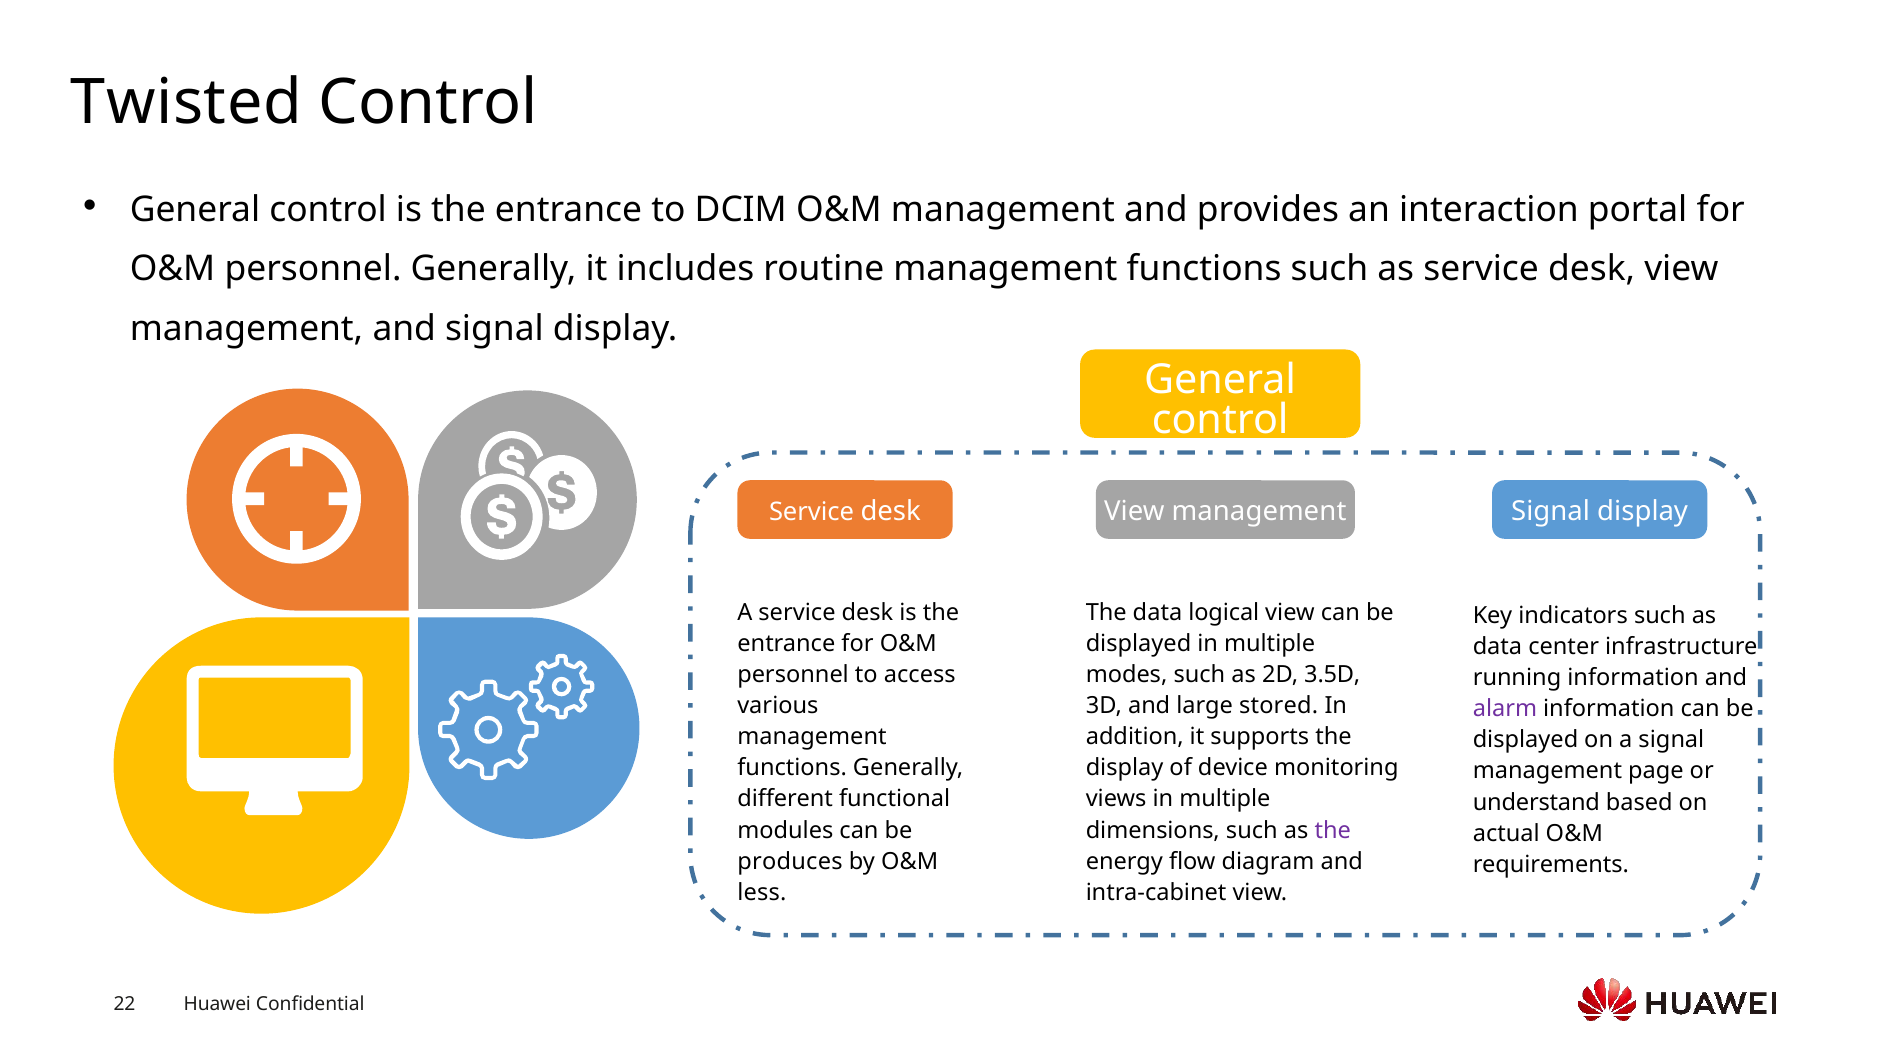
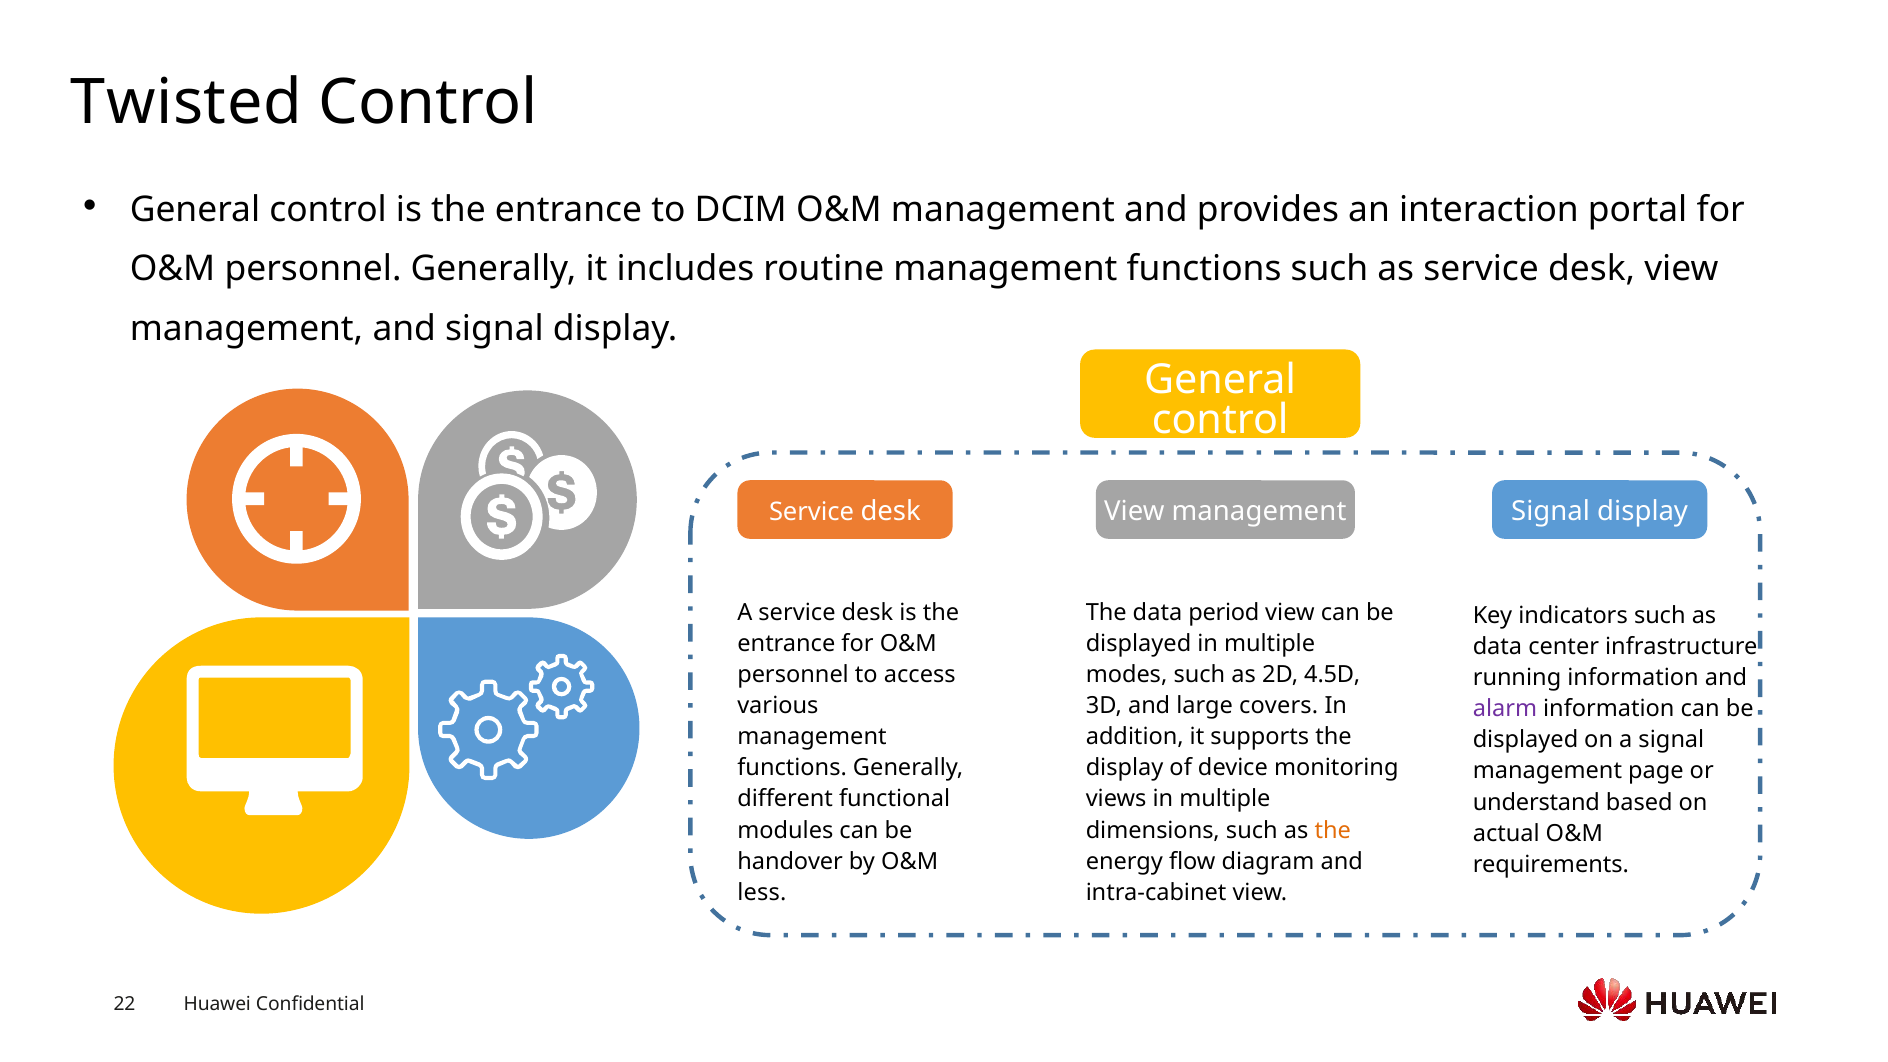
logical: logical -> period (1224, 612)
3.5D: 3.5D -> 4.5D (1332, 675)
stored: stored -> covers (1279, 706)
the colour: purple -> orange (1333, 830)
produces: produces -> handover (790, 861)
